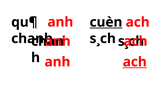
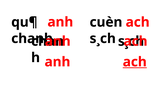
cuèn underline: present -> none (106, 22)
